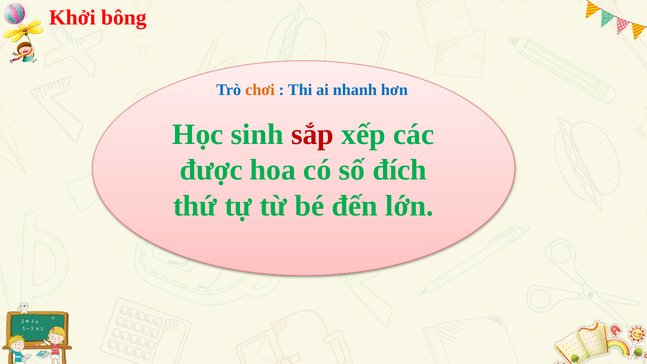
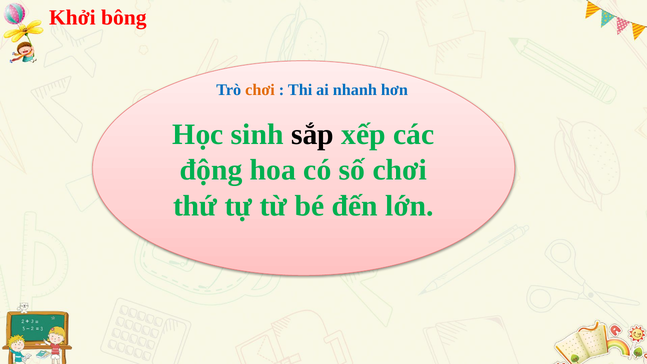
sắp colour: red -> black (312, 135)
được: được -> động (211, 170)
số đích: đích -> chơi (400, 170)
